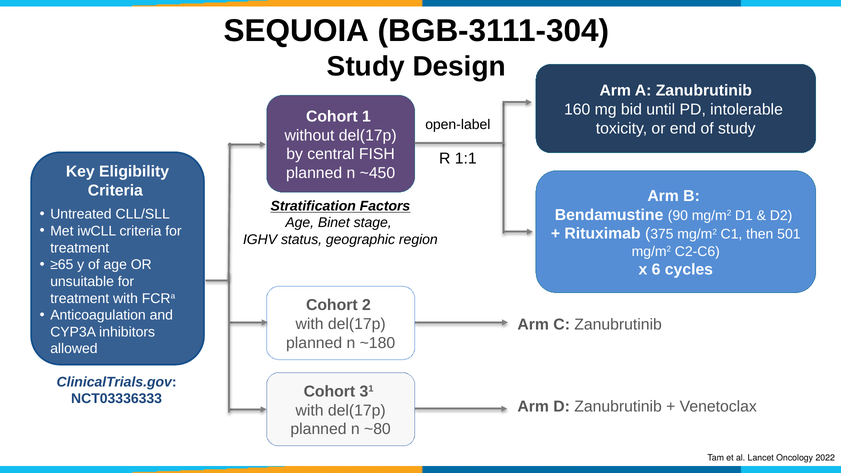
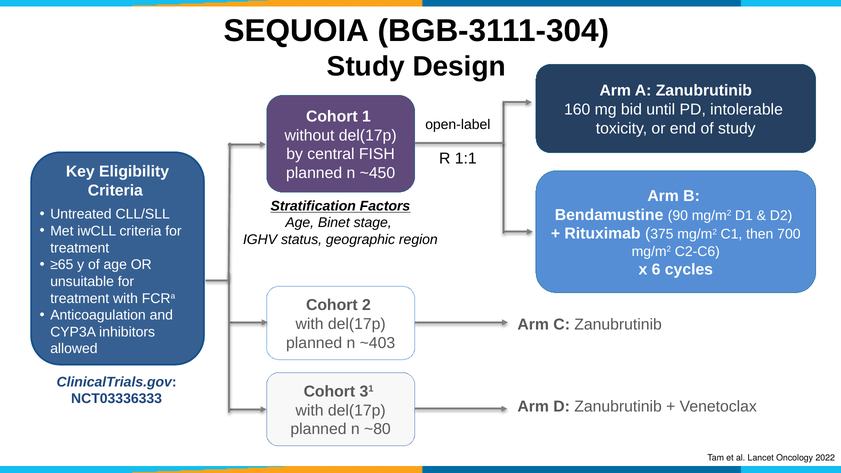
501: 501 -> 700 (789, 234)
~180: ~180 -> ~403 (377, 343)
